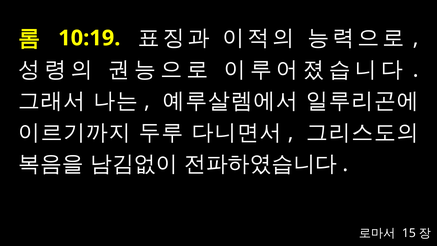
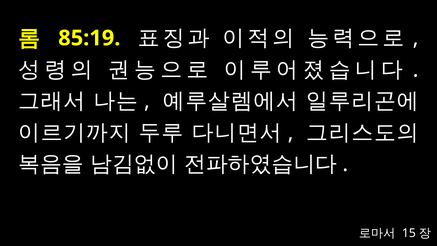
10:19: 10:19 -> 85:19 (89, 38)
